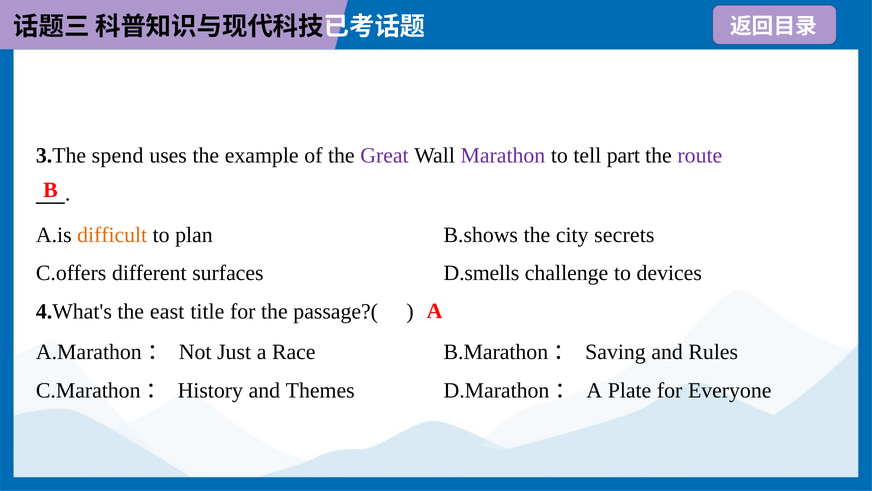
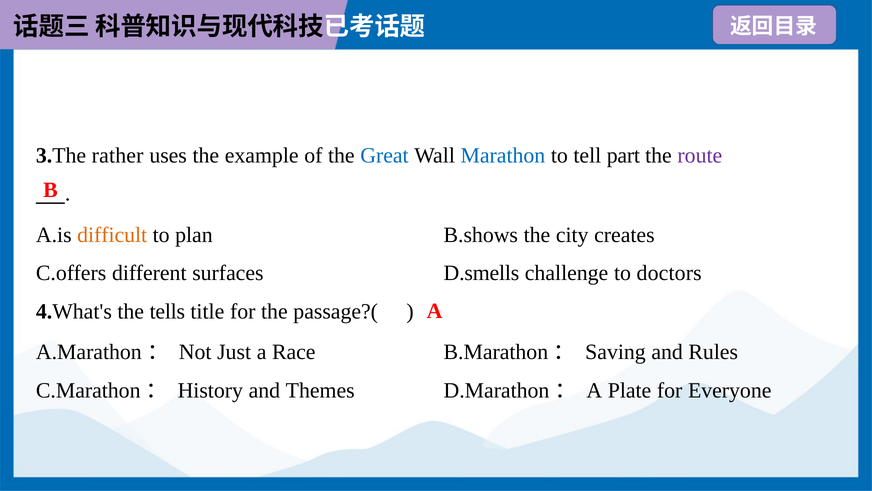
spend: spend -> rather (118, 155)
Great colour: purple -> blue (384, 155)
Marathon colour: purple -> blue (503, 155)
secrets: secrets -> creates (624, 235)
devices: devices -> doctors (669, 273)
east: east -> tells (167, 311)
